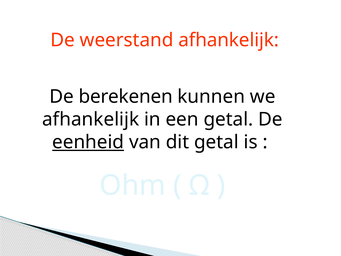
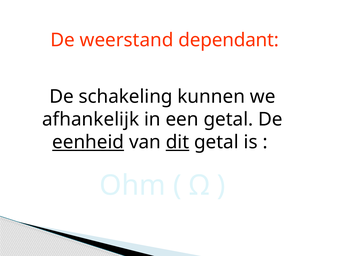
weerstand afhankelijk: afhankelijk -> dependant (229, 40)
berekenen: berekenen -> schakeling (126, 97)
dit underline: none -> present (178, 142)
